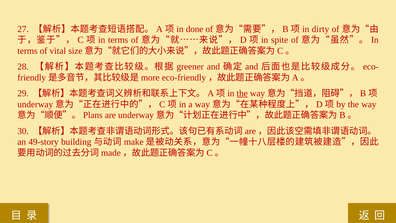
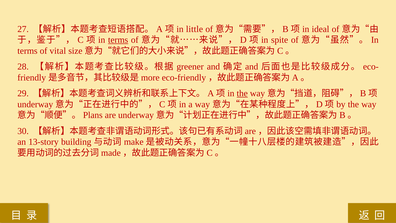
done: done -> little (194, 29)
dirty: dirty -> ideal (321, 29)
terms underline: none -> present (118, 40)
49-story: 49-story -> 13-story (44, 142)
